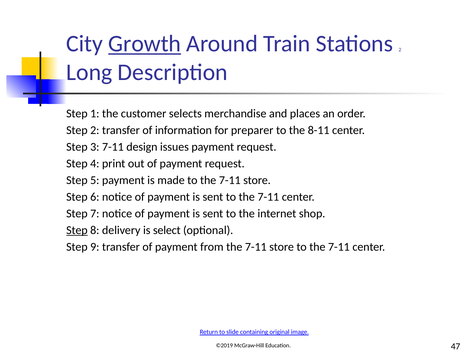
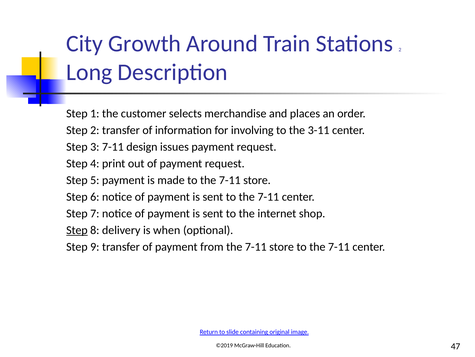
Growth underline: present -> none (145, 44)
preparer: preparer -> involving (252, 130)
8-11: 8-11 -> 3-11 (319, 130)
select: select -> when (167, 230)
